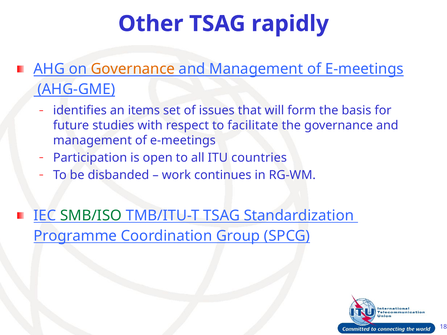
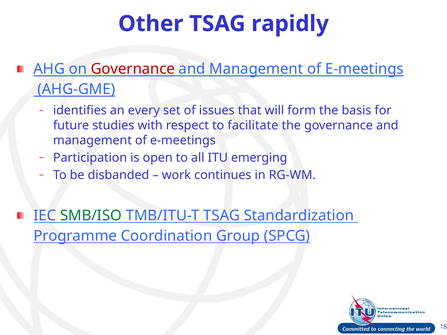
Governance colour: orange -> red (133, 69)
items: items -> every (144, 111)
countries: countries -> emerging (259, 158)
